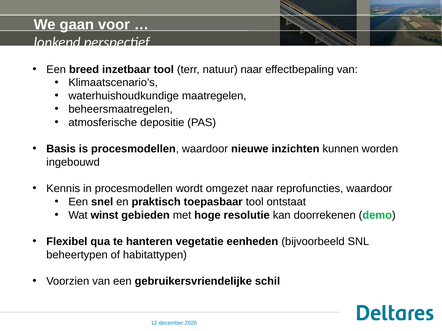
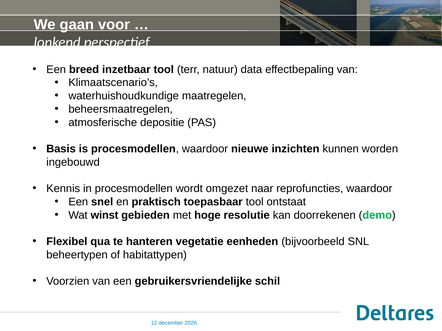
natuur naar: naar -> data (251, 70)
